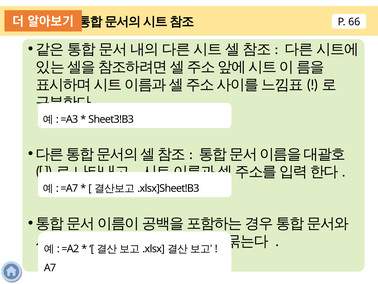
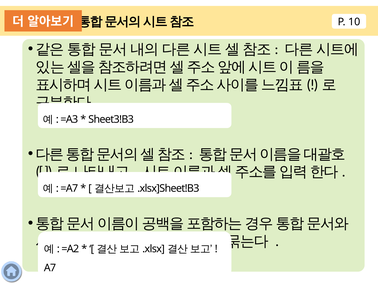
66: 66 -> 10 (354, 22)
